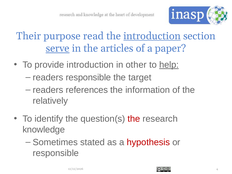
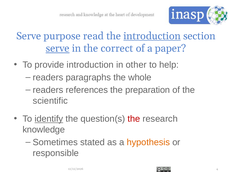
Their: Their -> Serve (29, 36)
articles: articles -> correct (117, 48)
help underline: present -> none (169, 65)
readers responsible: responsible -> paragraphs (88, 77)
target: target -> whole (140, 77)
information: information -> preparation (148, 90)
relatively: relatively -> scientific (50, 101)
identify underline: none -> present (49, 119)
hypothesis colour: red -> orange (148, 142)
